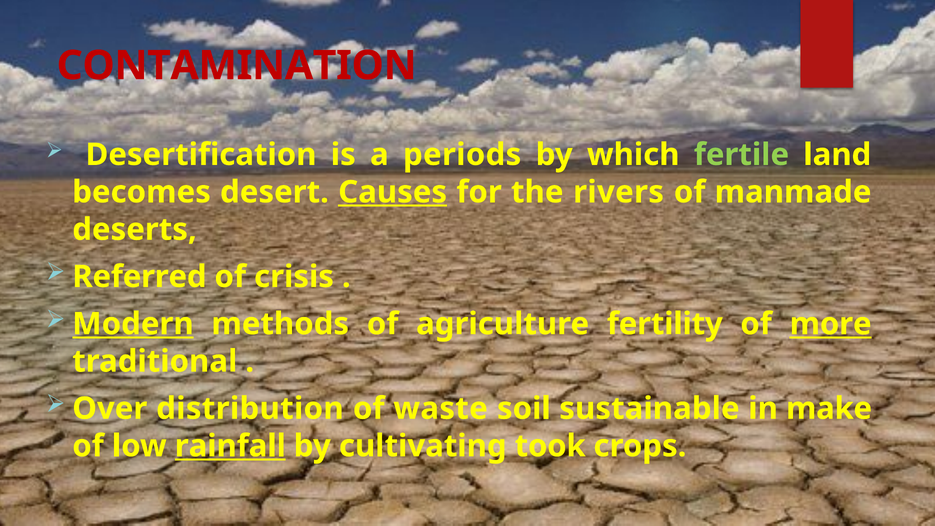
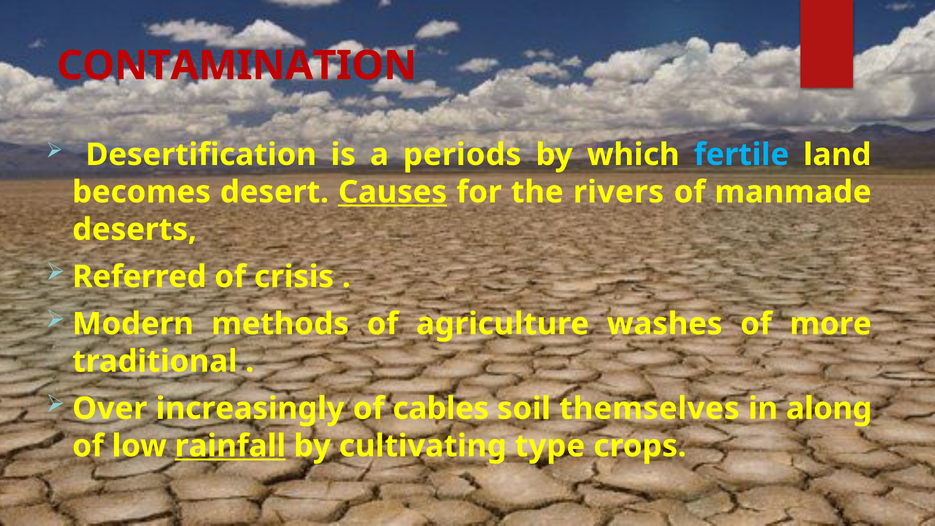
fertile colour: light green -> light blue (741, 155)
Modern underline: present -> none (133, 324)
fertility: fertility -> washes (665, 324)
more underline: present -> none (831, 324)
distribution: distribution -> increasingly (250, 408)
waste: waste -> cables (441, 408)
sustainable: sustainable -> themselves (649, 408)
make: make -> along (829, 408)
took: took -> type (550, 446)
